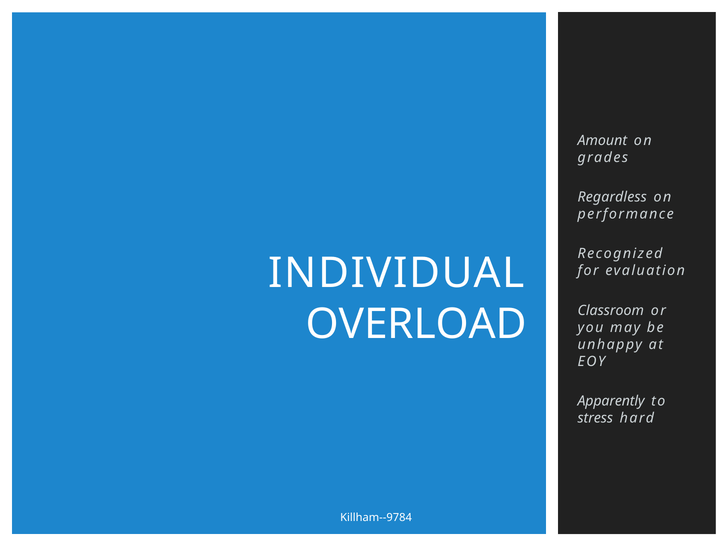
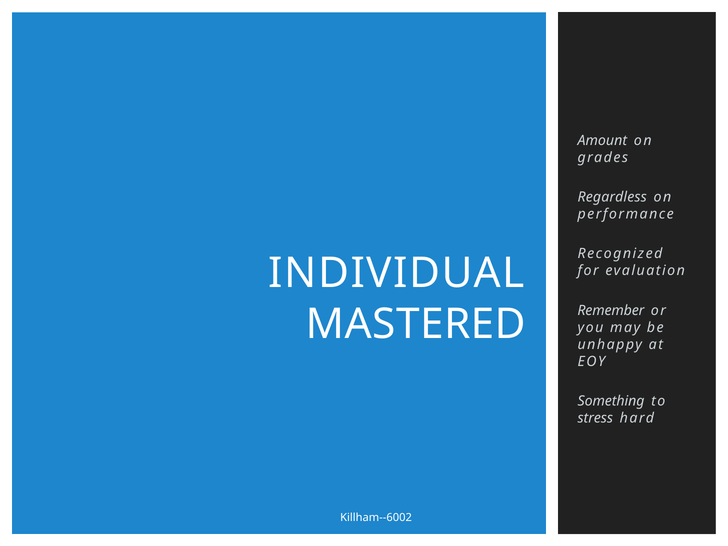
Classroom: Classroom -> Remember (611, 310)
OVERLOAD: OVERLOAD -> MASTERED (416, 324)
Apparently: Apparently -> Something (611, 401)
Killham--9784: Killham--9784 -> Killham--6002 (376, 518)
